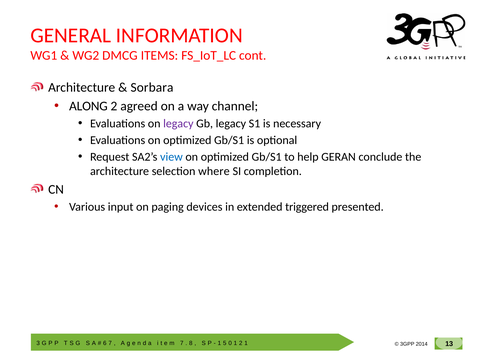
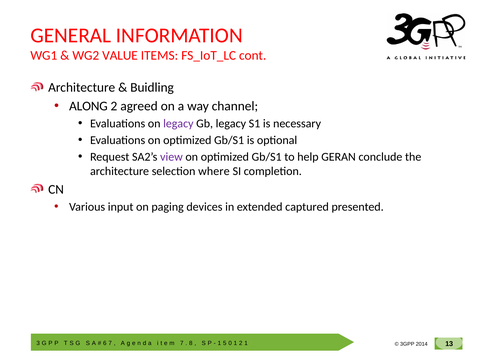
DMCG: DMCG -> VALUE (120, 56)
Sorbara: Sorbara -> Buidling (152, 87)
view colour: blue -> purple (171, 157)
triggered: triggered -> captured (307, 207)
